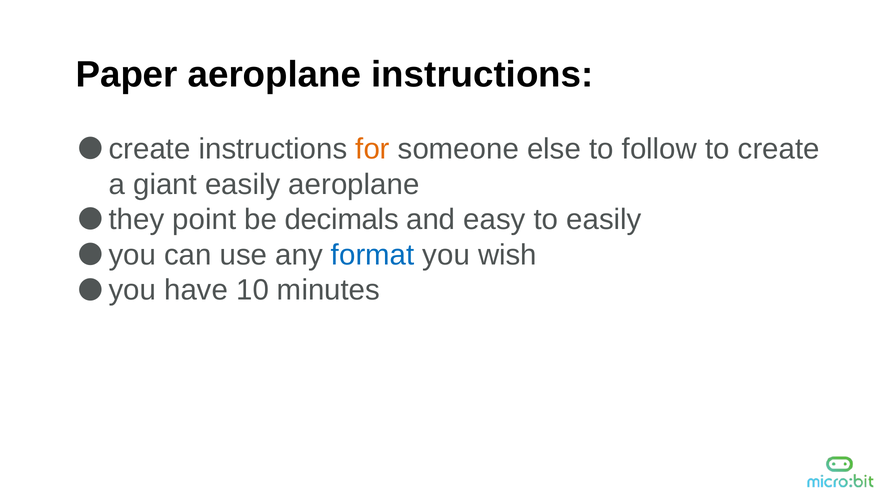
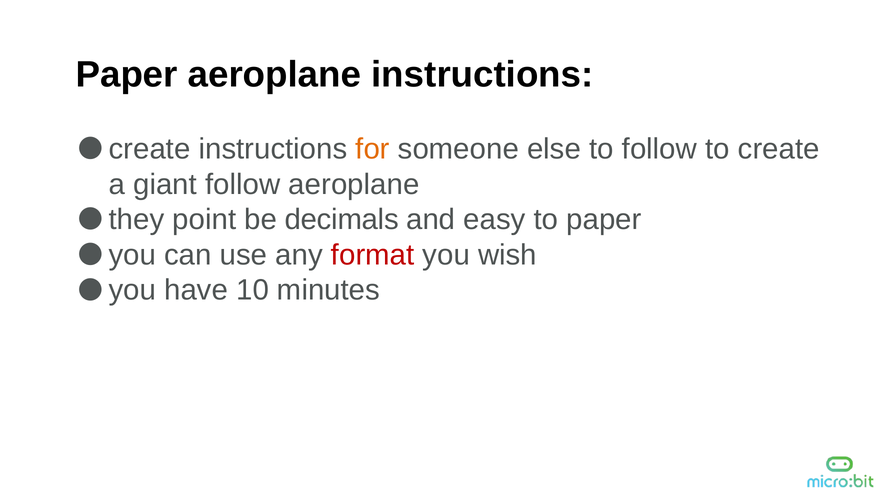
giant easily: easily -> follow (243, 184)
to easily: easily -> paper (604, 220)
format colour: blue -> red (373, 255)
